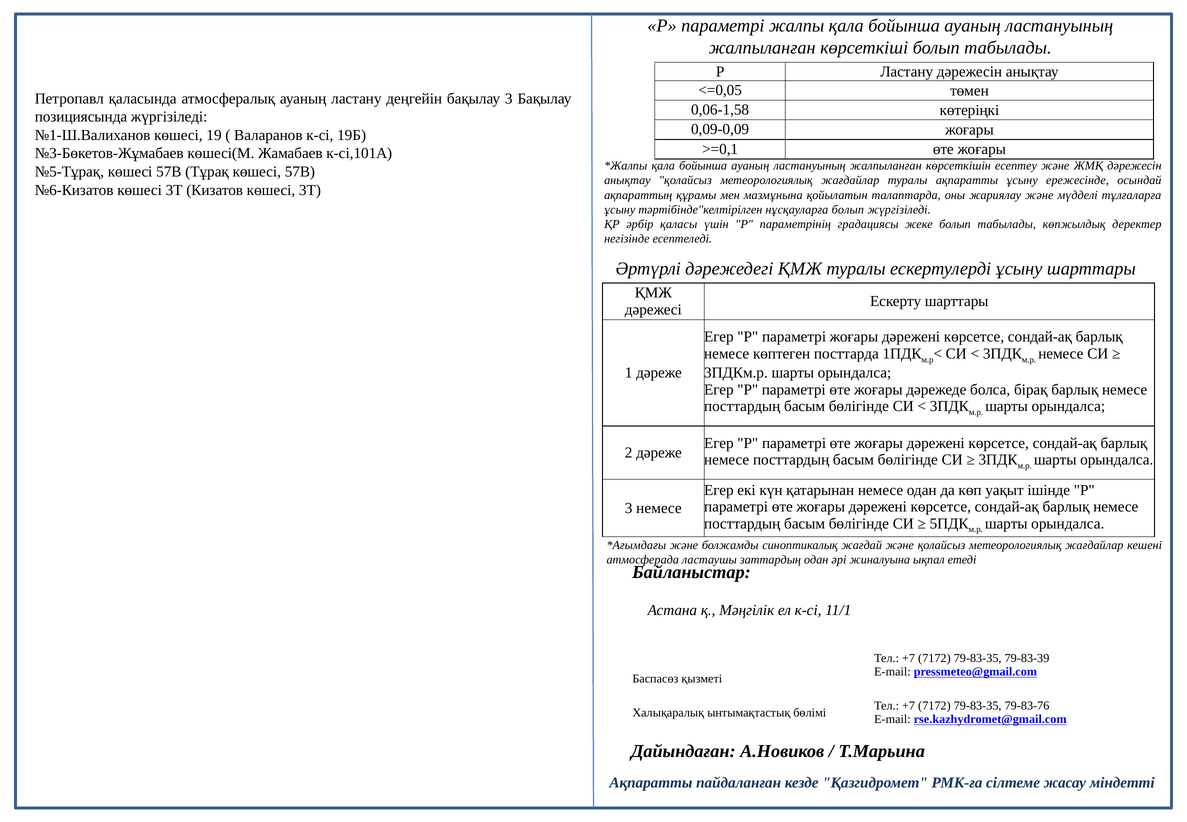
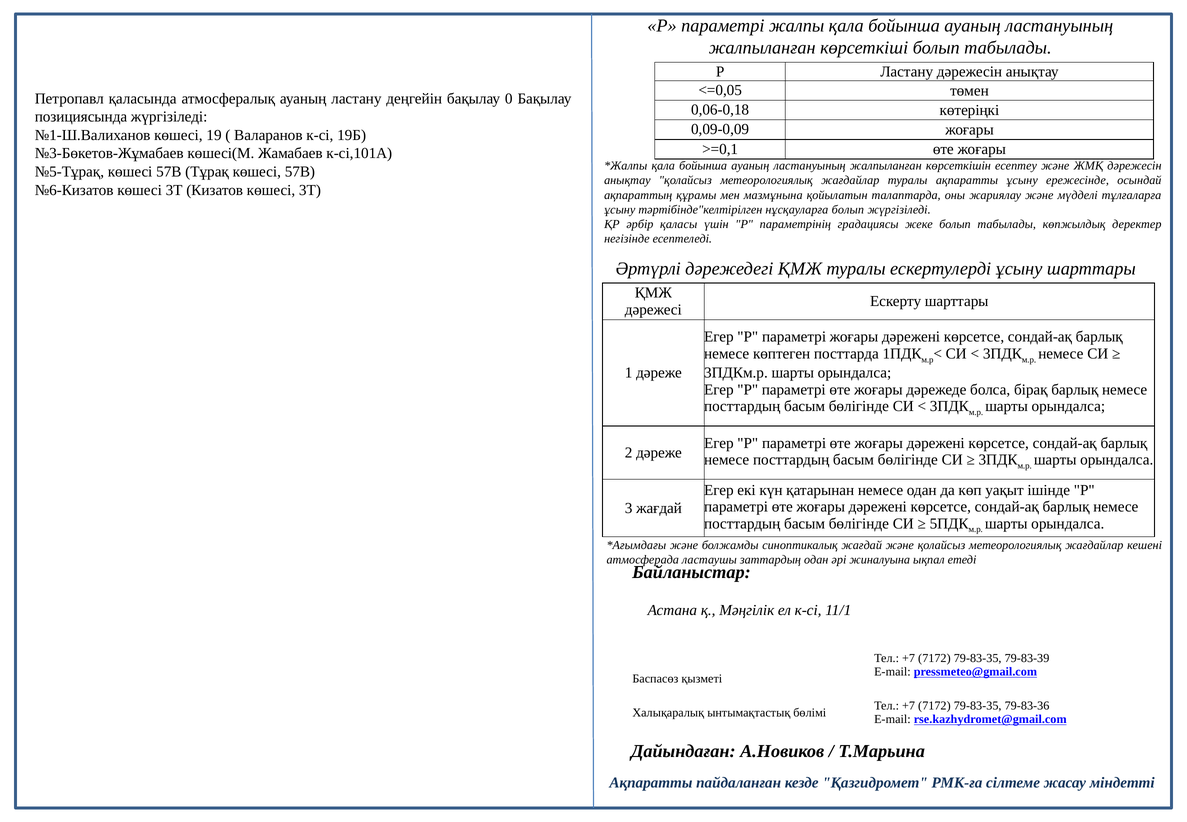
бақылау 3: 3 -> 0 (509, 99)
0,06-1,58: 0,06-1,58 -> 0,06-0,18 (720, 110)
3 немесе: немесе -> жағдай (659, 508)
79-83-76: 79-83-76 -> 79-83-36 (1027, 706)
